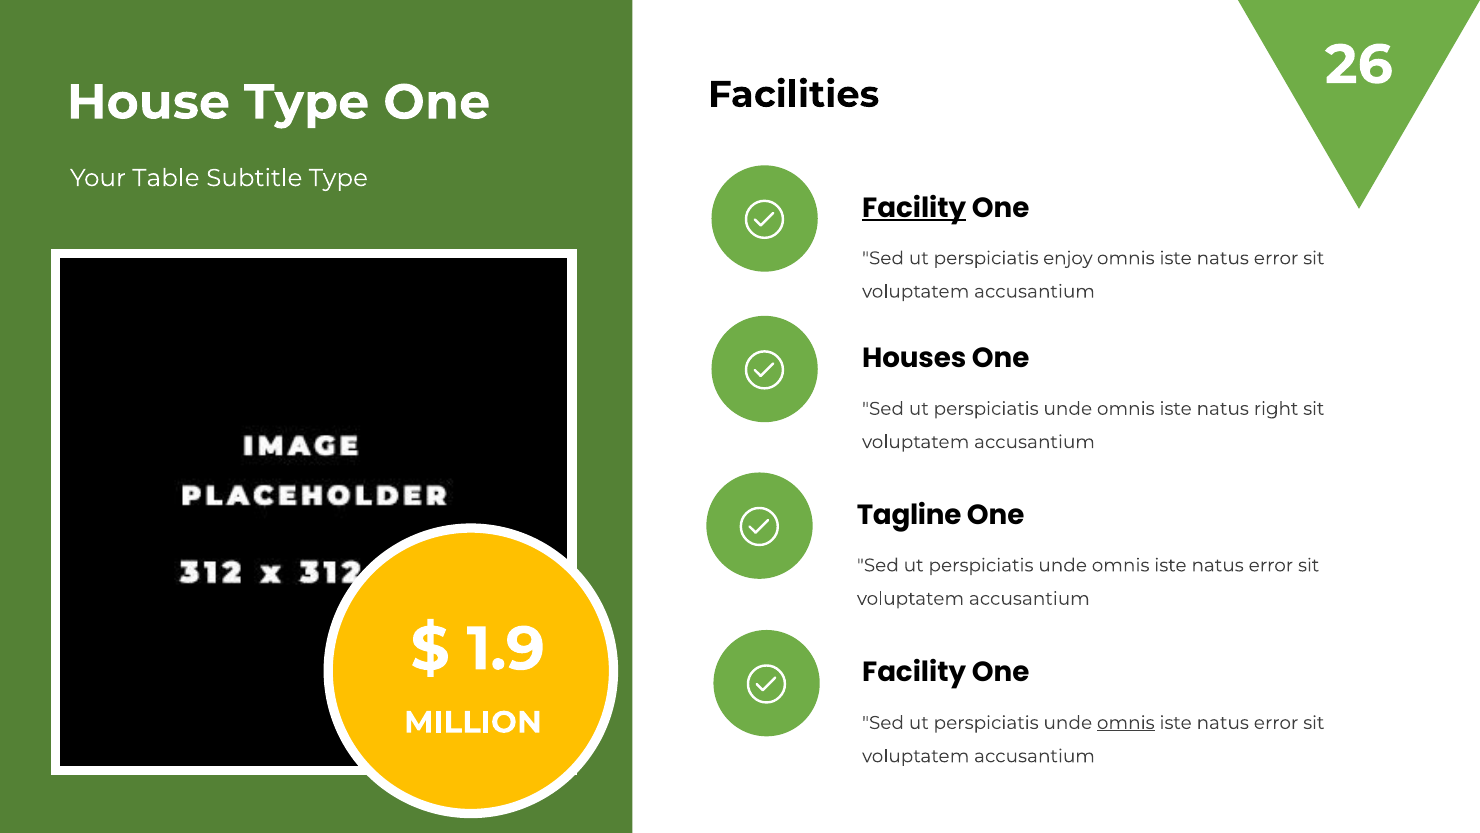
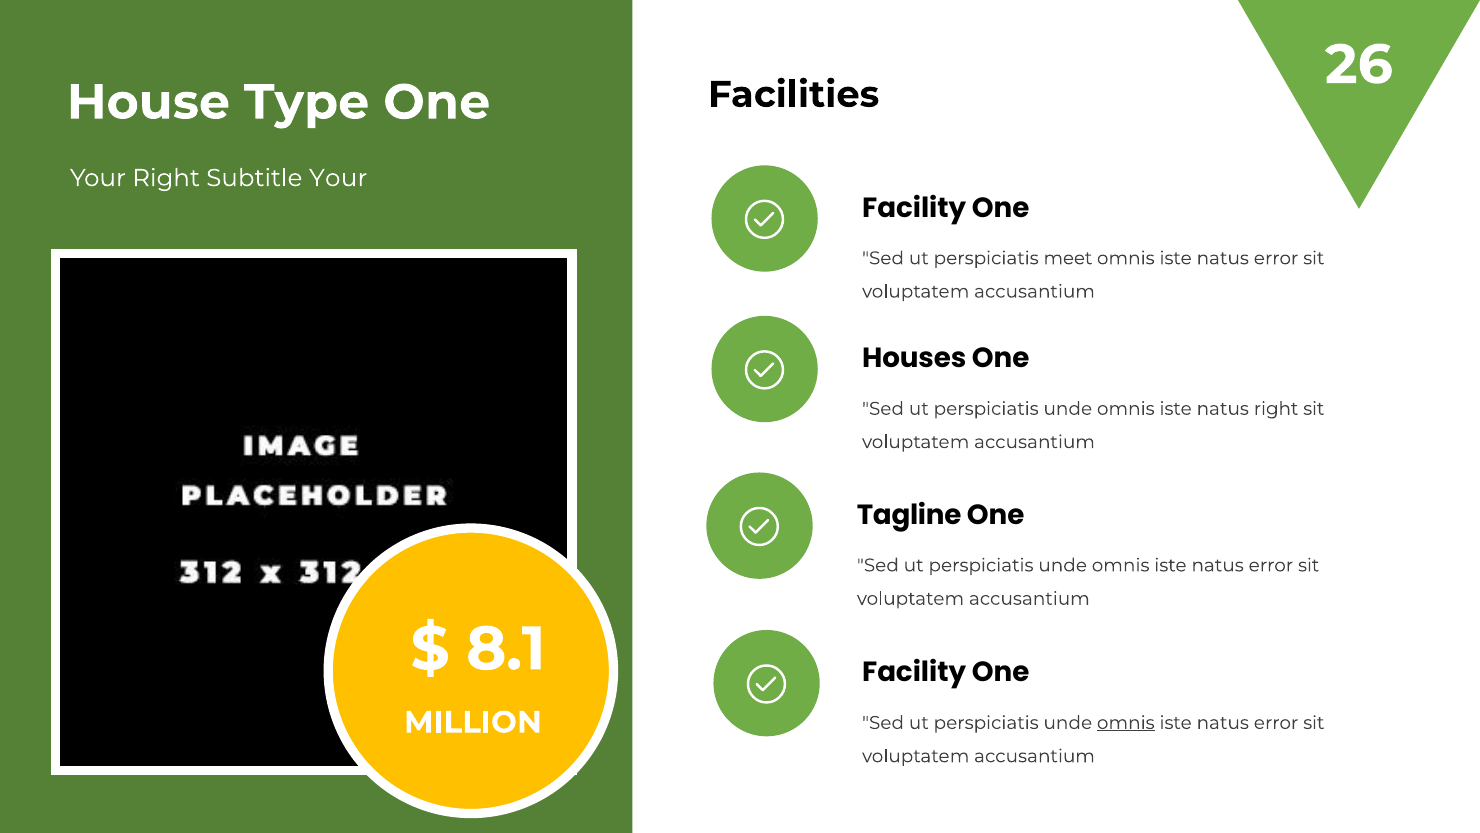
Your Table: Table -> Right (166, 178)
Subtitle Type: Type -> Your (338, 178)
Facility underline: present -> none (914, 208)
enjoy: enjoy -> meet (1068, 258)
1.9: 1.9 -> 8.1 (506, 649)
